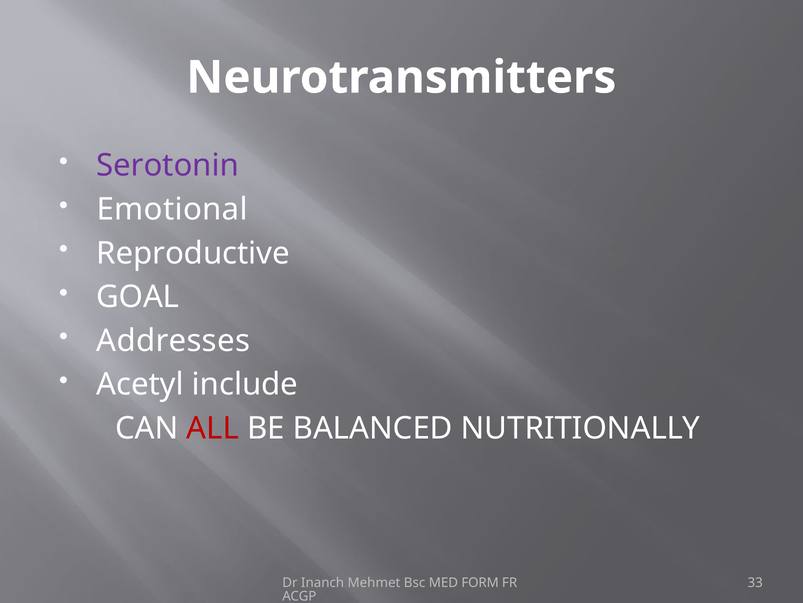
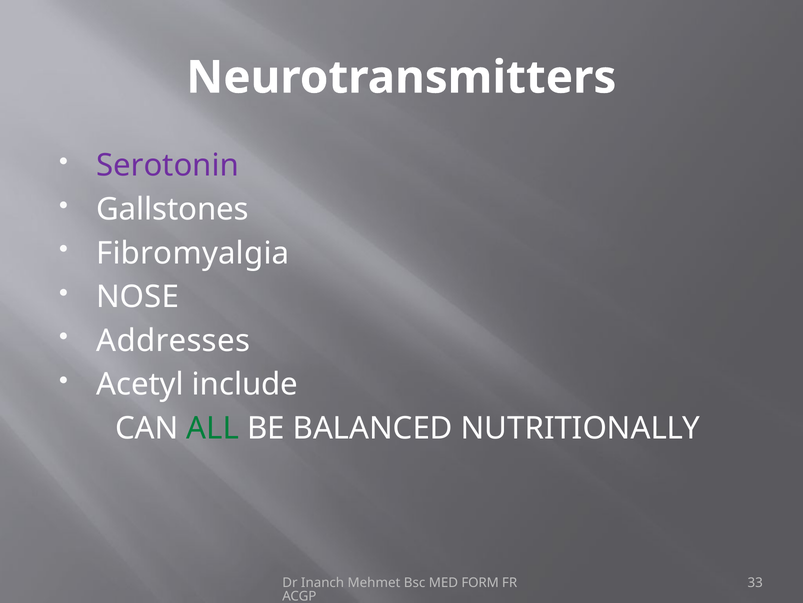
Emotional: Emotional -> Gallstones (172, 209)
Reproductive: Reproductive -> Fibromyalgia (193, 253)
GOAL: GOAL -> NOSE (138, 297)
ALL colour: red -> green (213, 428)
